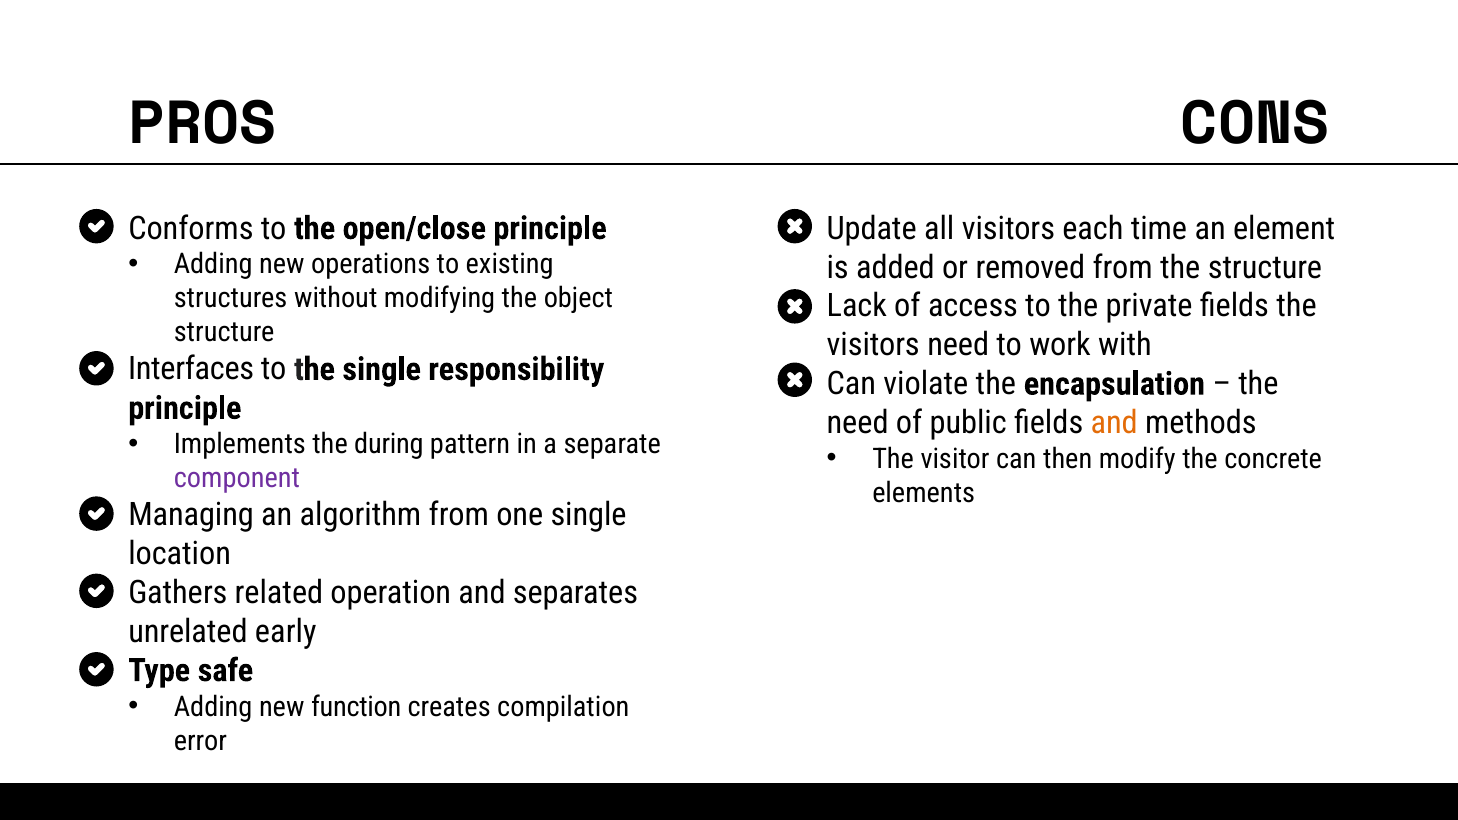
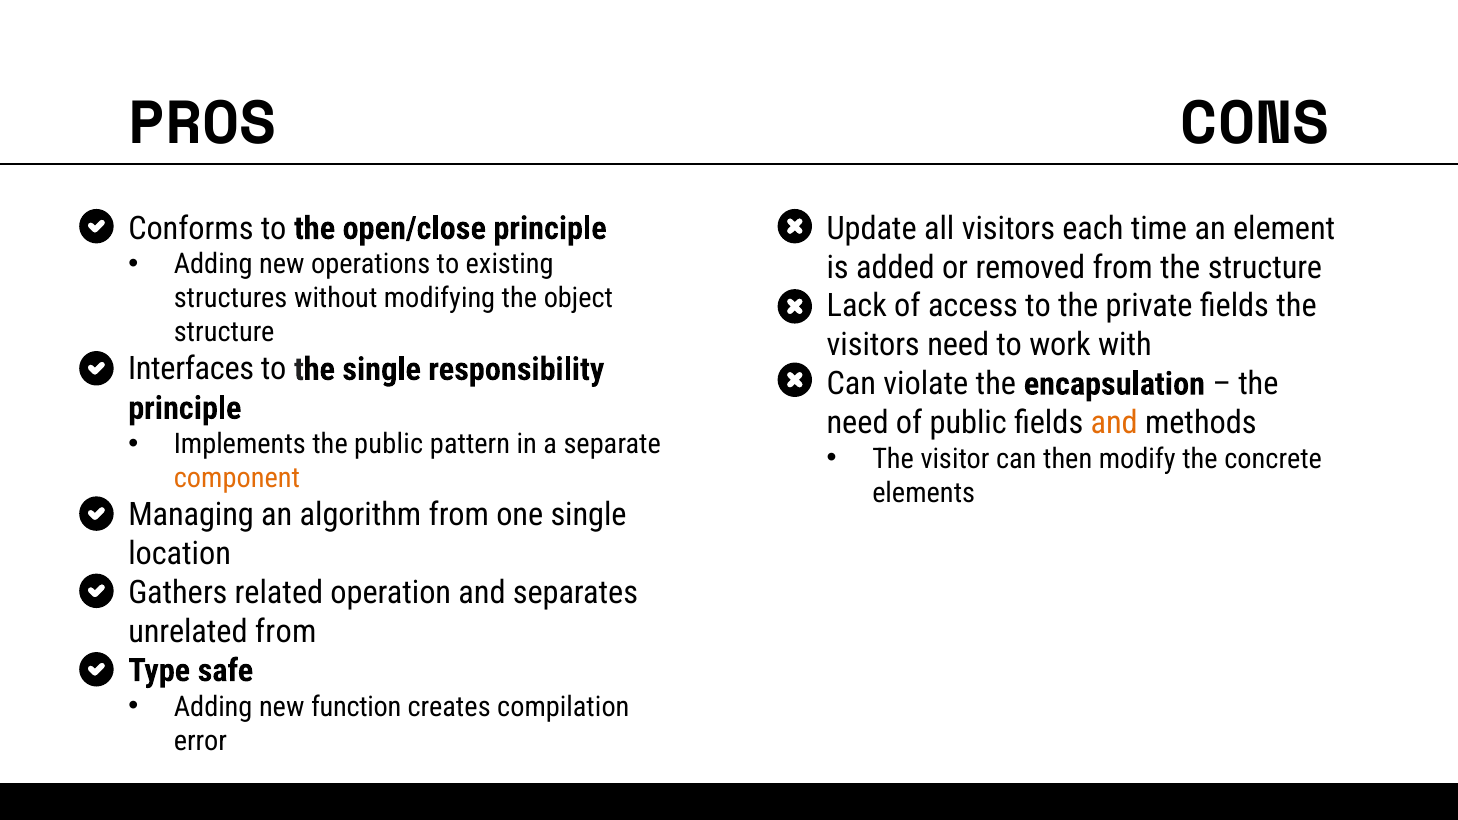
the during: during -> public (389, 444)
component colour: purple -> orange (237, 478)
unrelated early: early -> from (286, 632)
